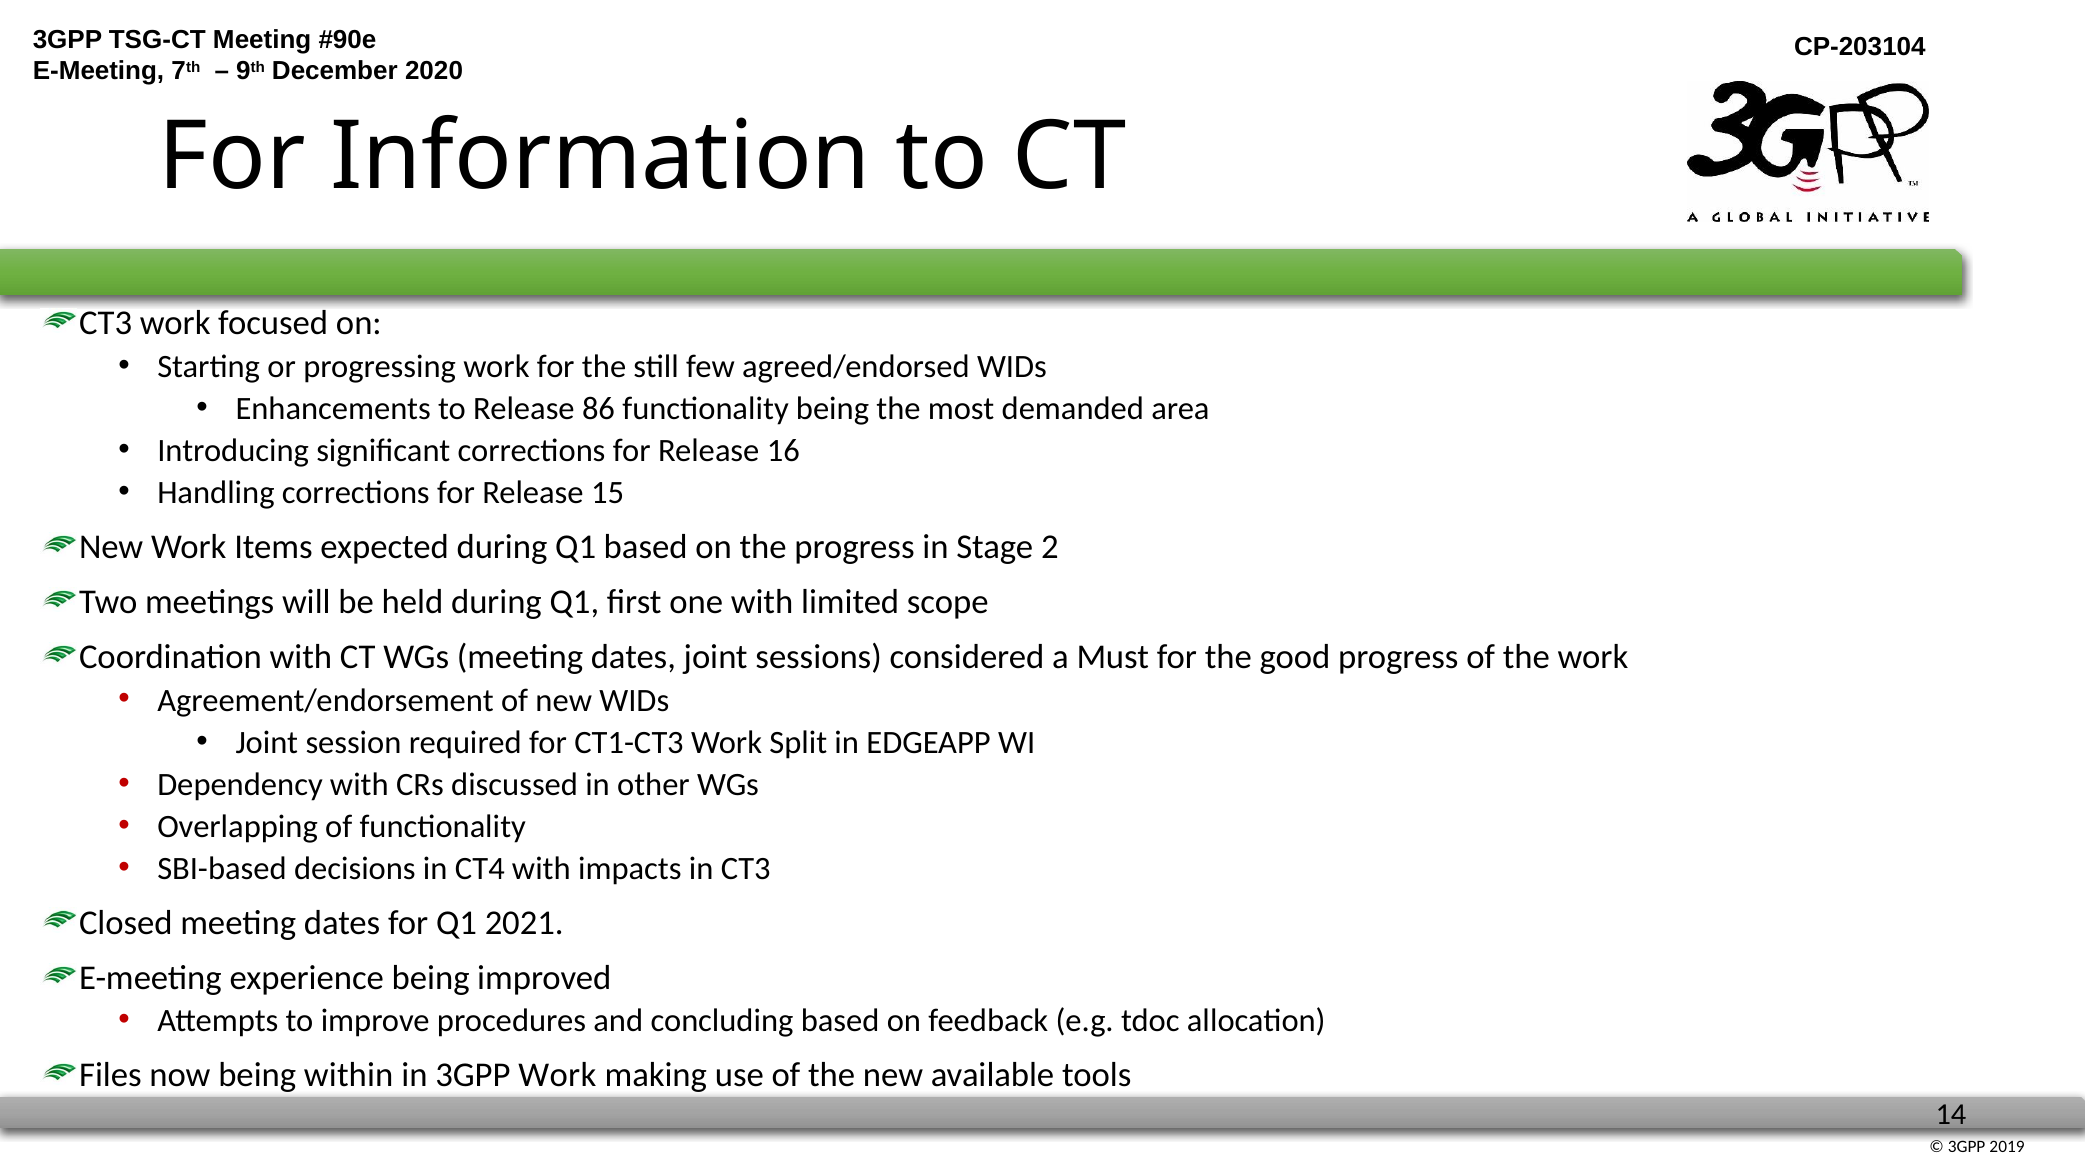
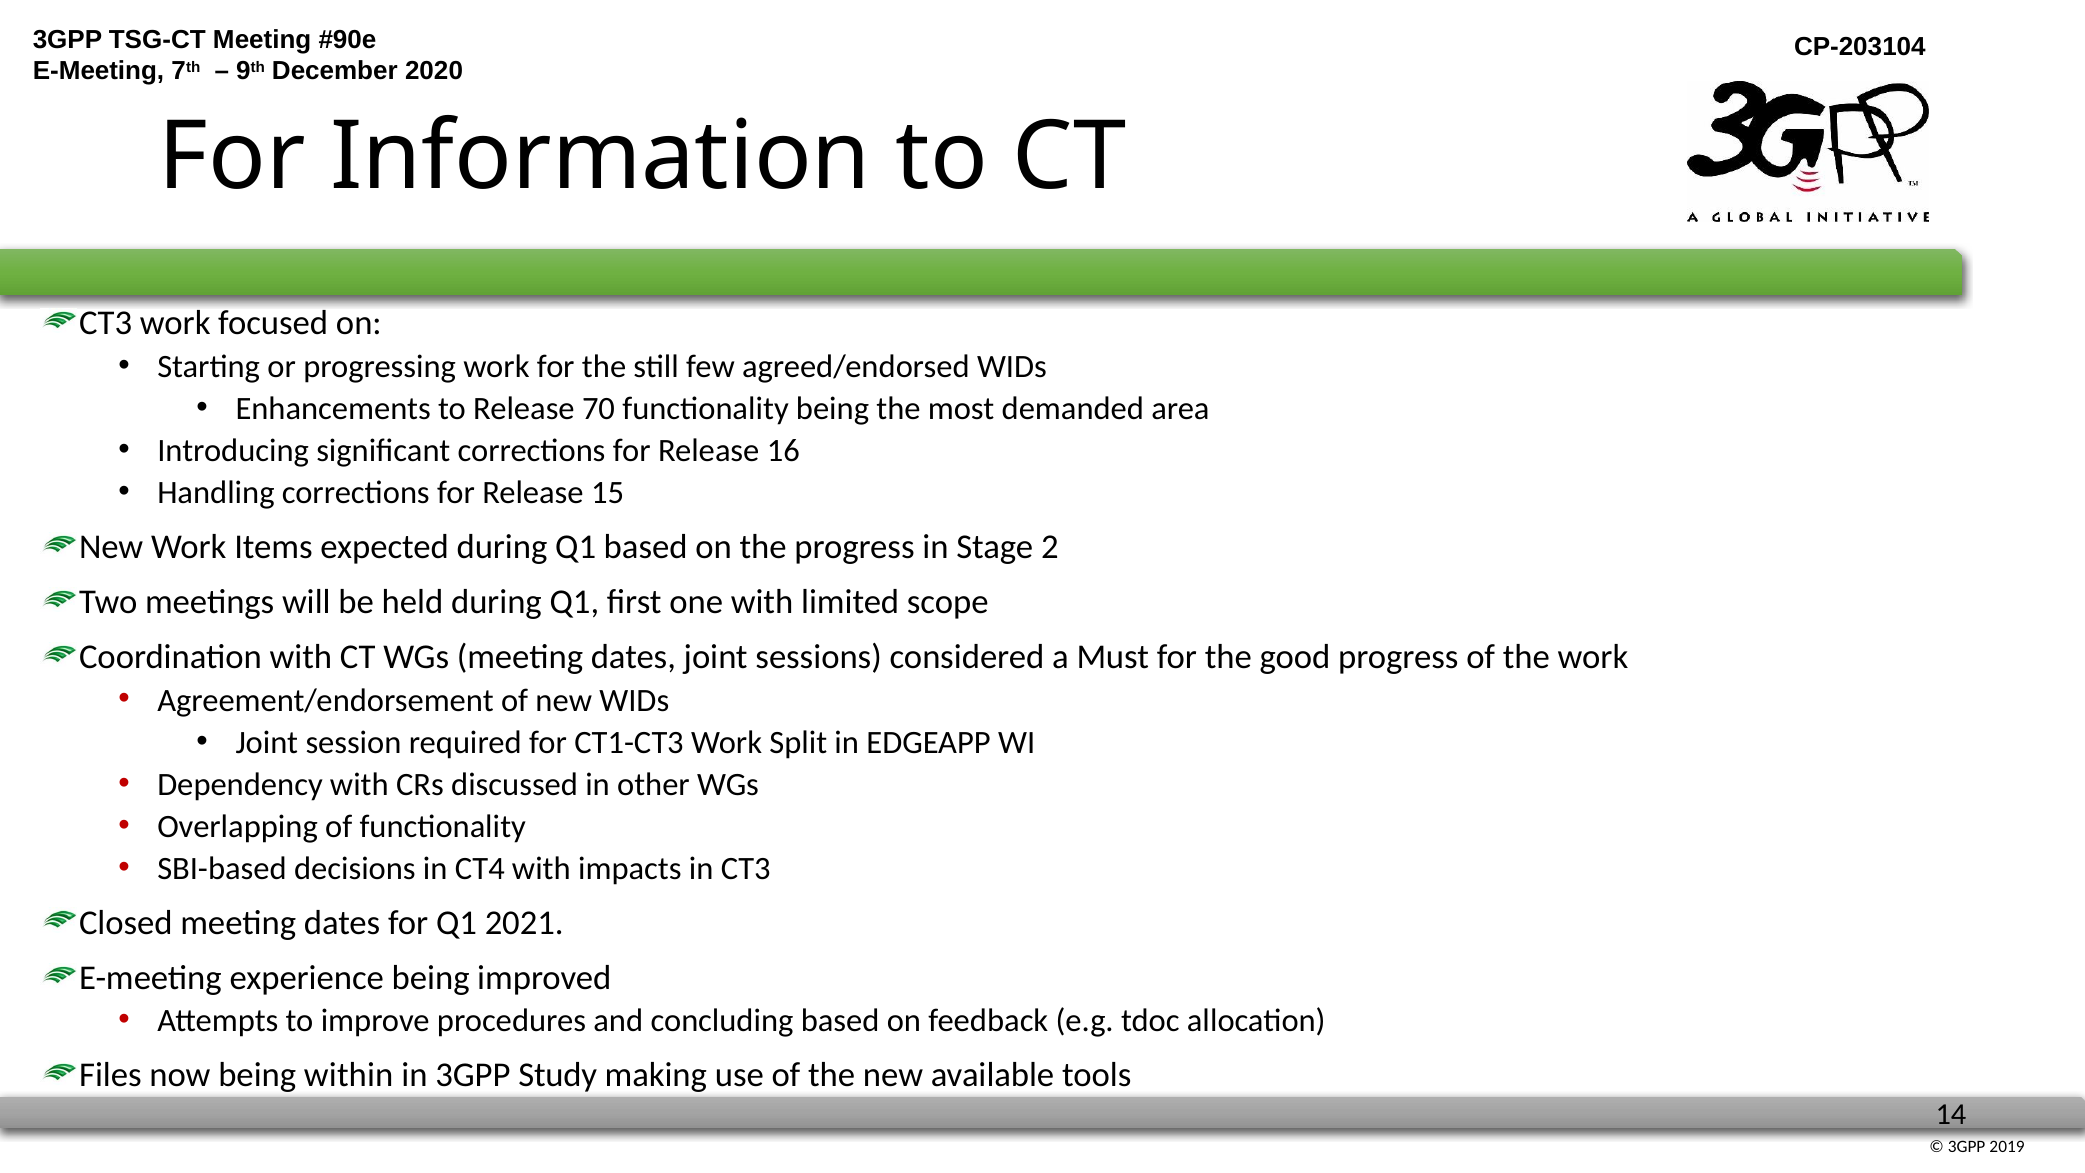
86: 86 -> 70 (599, 409)
3GPP Work: Work -> Study (558, 1075)
